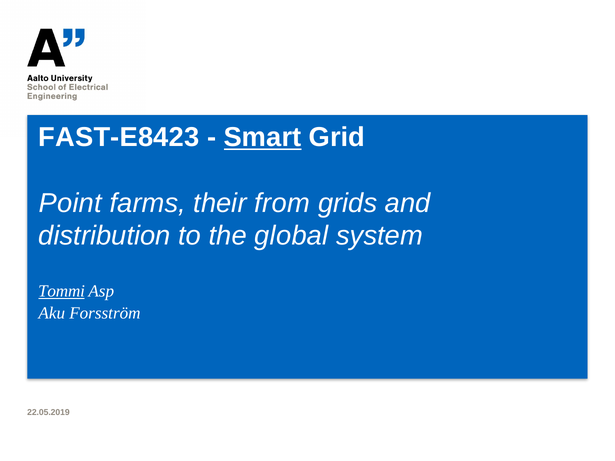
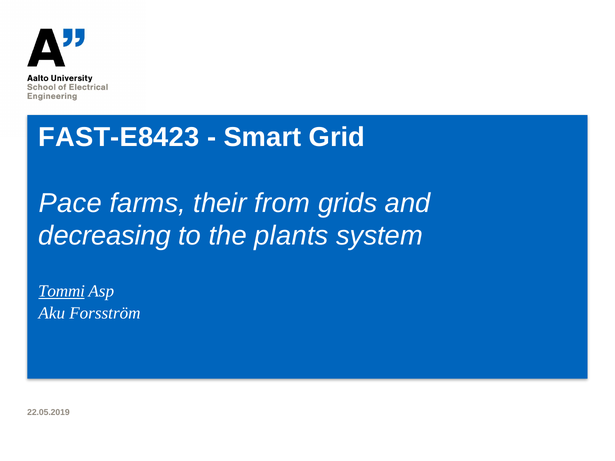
Smart underline: present -> none (263, 138)
Point: Point -> Pace (70, 203)
distribution: distribution -> decreasing (105, 236)
global: global -> plants (291, 236)
